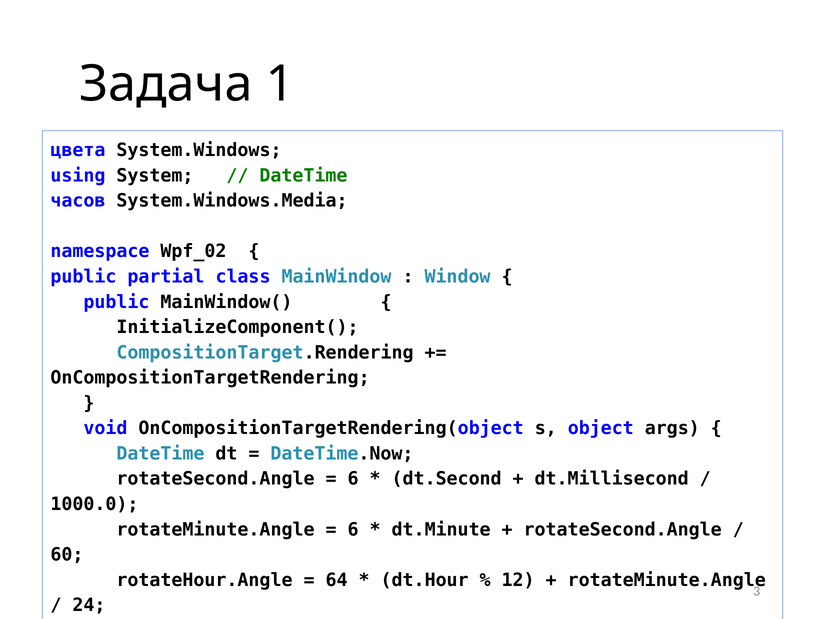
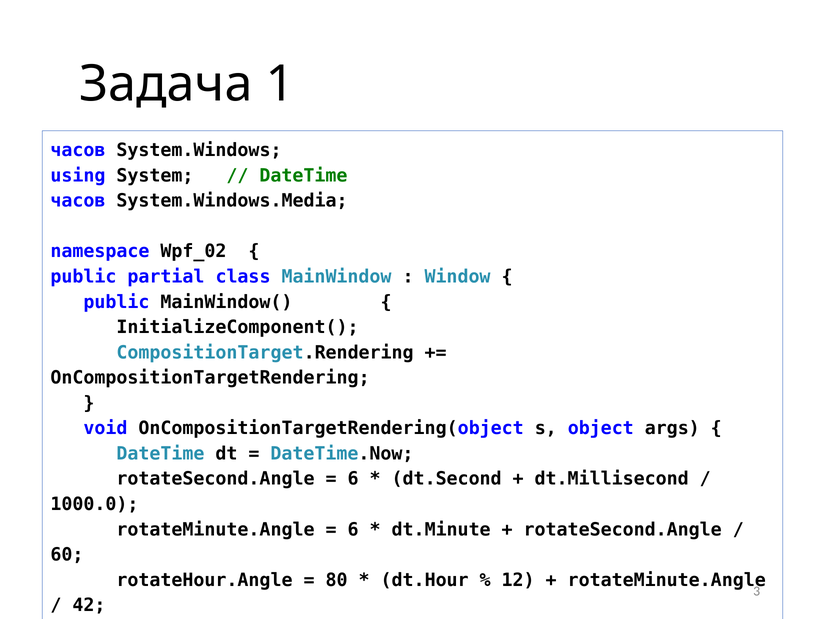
цвета: цвета -> часов (78, 150)
64: 64 -> 80 (337, 580)
24: 24 -> 42 (89, 605)
